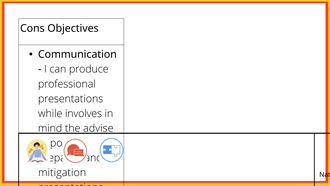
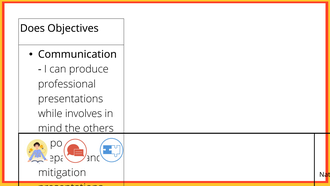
Cons: Cons -> Does (32, 28)
the advise: advise -> others (98, 128)
